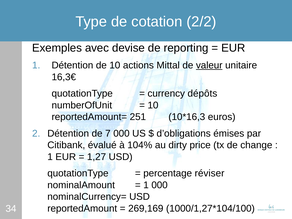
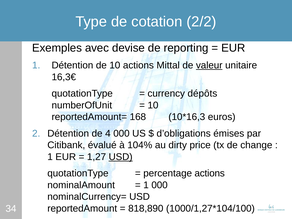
251: 251 -> 168 (138, 117)
7: 7 -> 4 (108, 133)
USD underline: none -> present (121, 157)
percentage réviser: réviser -> actions (210, 173)
269,169: 269,169 -> 818,890 (146, 208)
